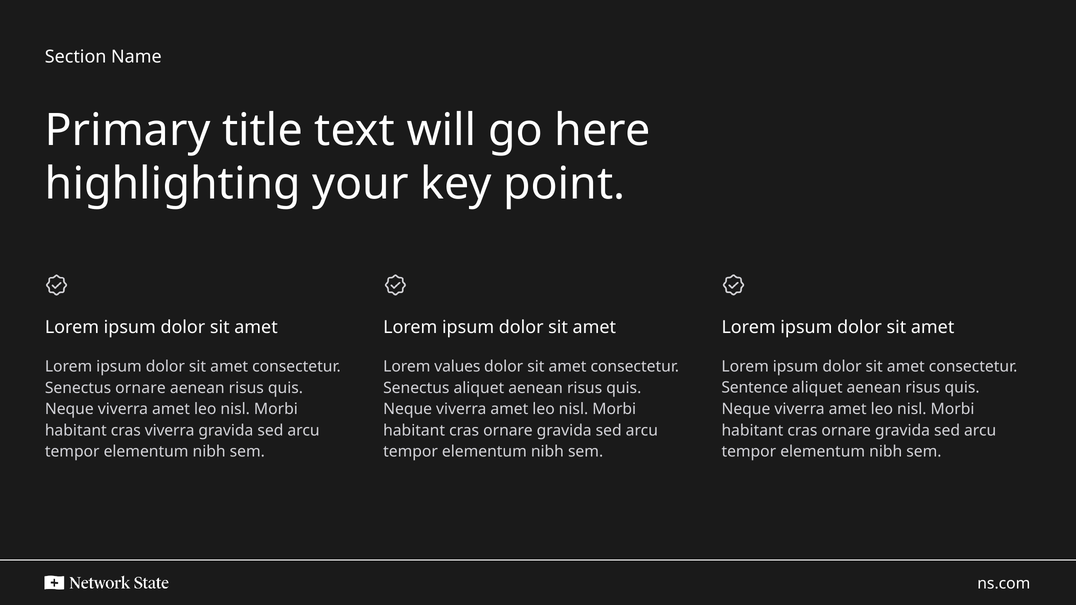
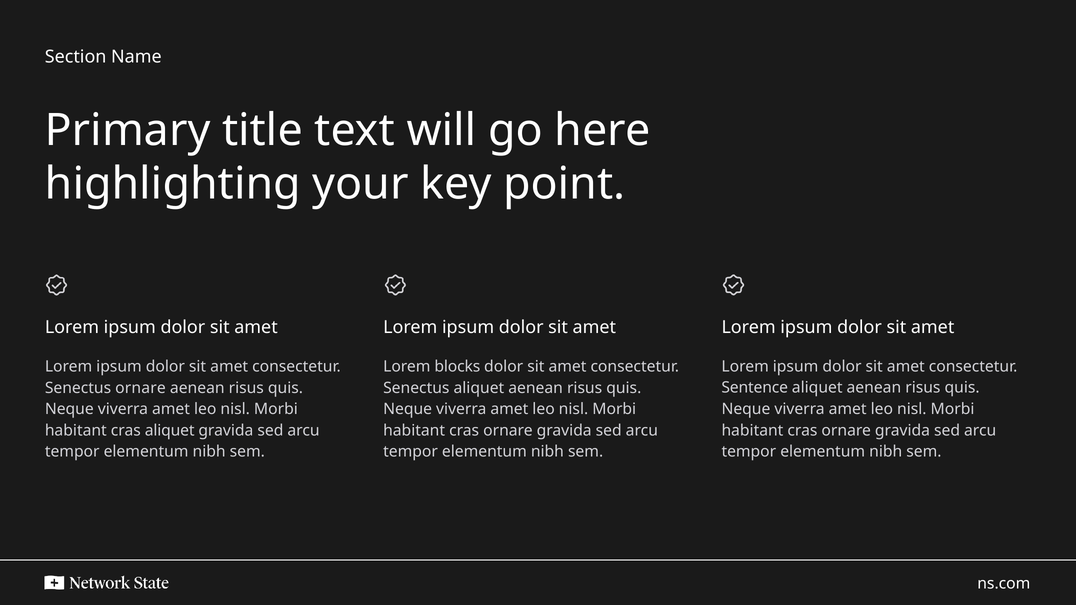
values: values -> blocks (457, 367)
cras viverra: viverra -> aliquet (170, 431)
